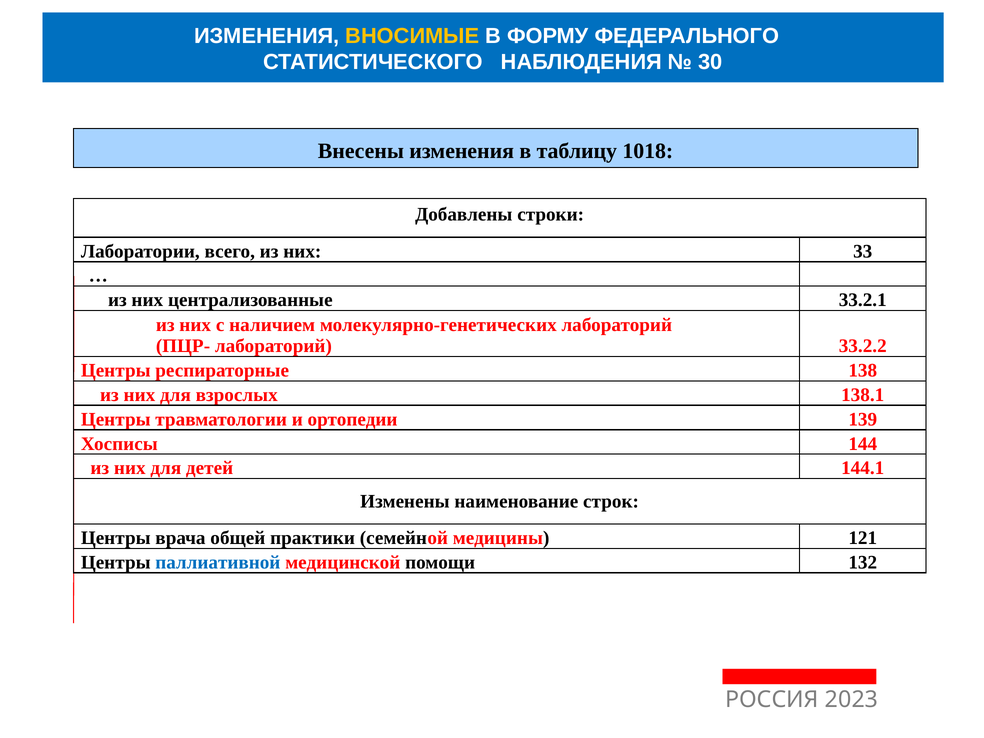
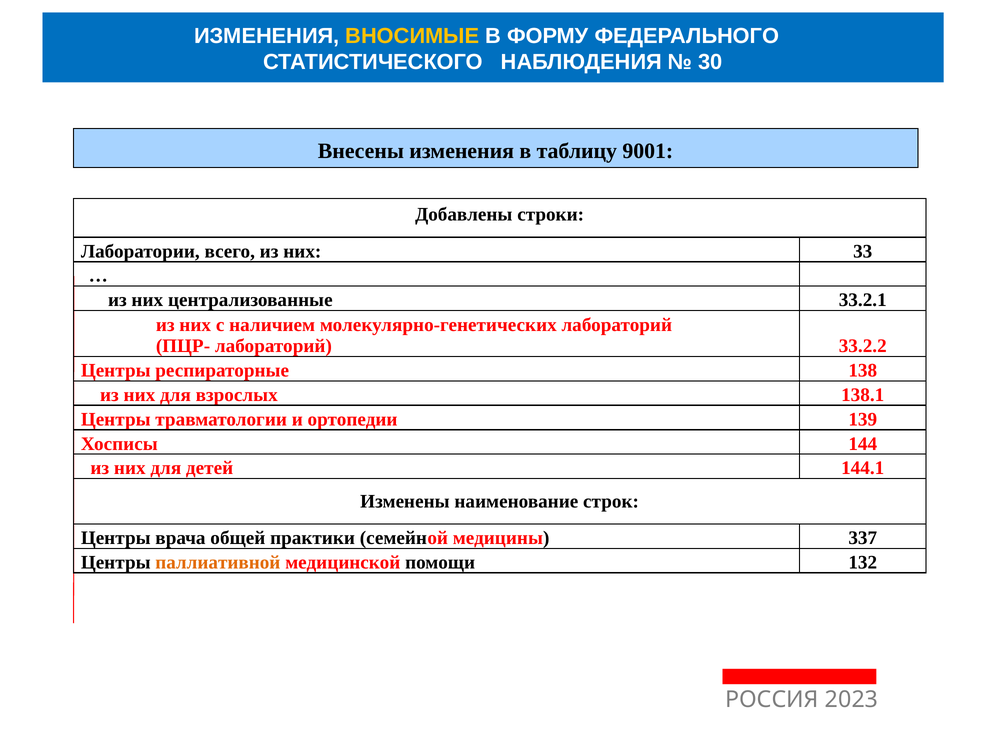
1018: 1018 -> 9001 (648, 151)
121: 121 -> 337 (863, 538)
паллиативной colour: blue -> orange (218, 562)
